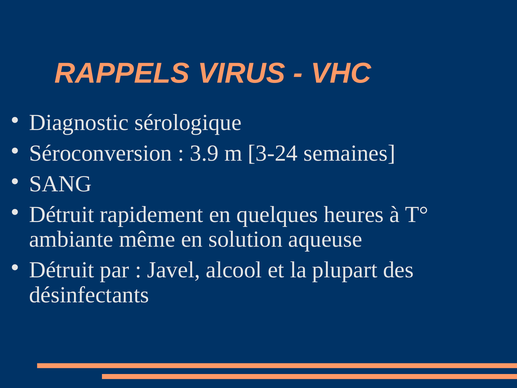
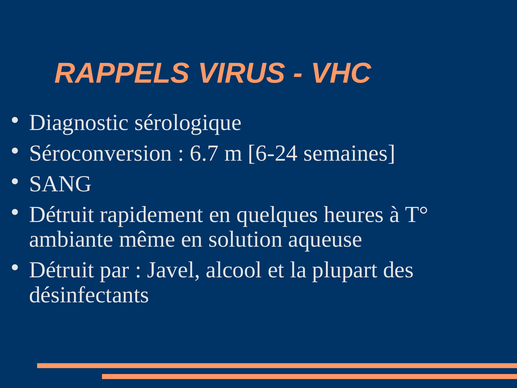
3.9: 3.9 -> 6.7 (204, 153)
3-24: 3-24 -> 6-24 (273, 153)
